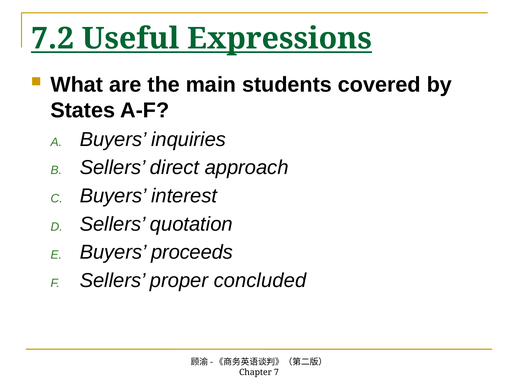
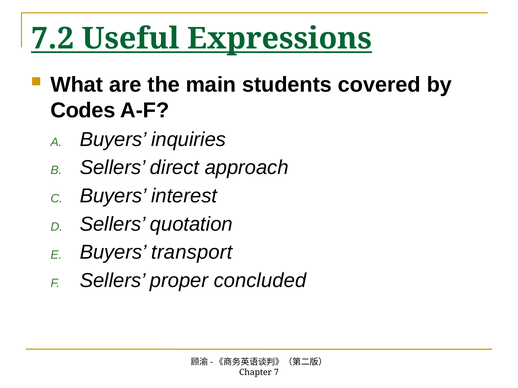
States: States -> Codes (83, 111)
proceeds: proceeds -> transport (192, 253)
